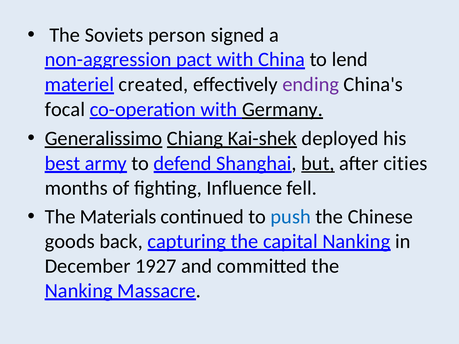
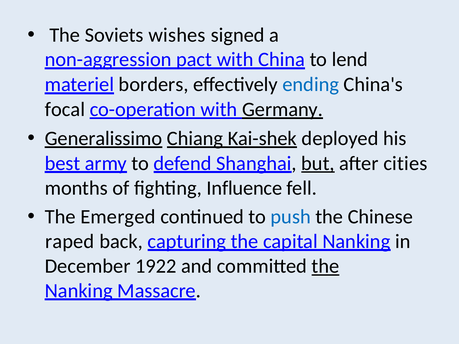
person: person -> wishes (177, 35)
created: created -> borders (154, 85)
ending colour: purple -> blue (311, 85)
Materials: Materials -> Emerged (118, 217)
goods: goods -> raped (70, 241)
1927: 1927 -> 1922 (156, 266)
the underline: none -> present (325, 266)
